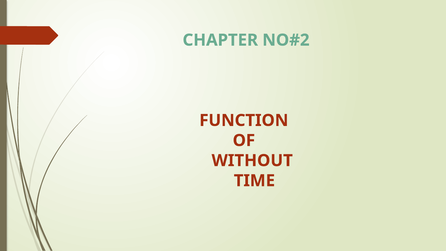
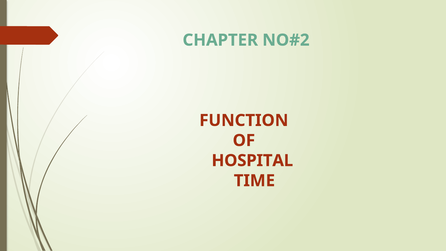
WITHOUT: WITHOUT -> HOSPITAL (252, 160)
